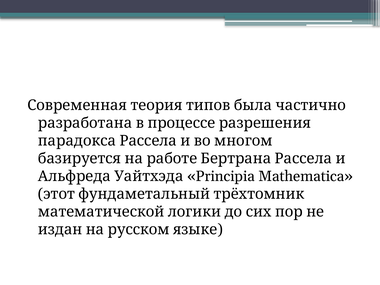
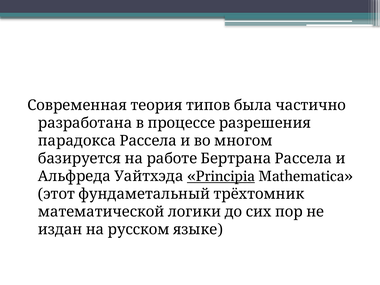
Principia underline: none -> present (221, 176)
